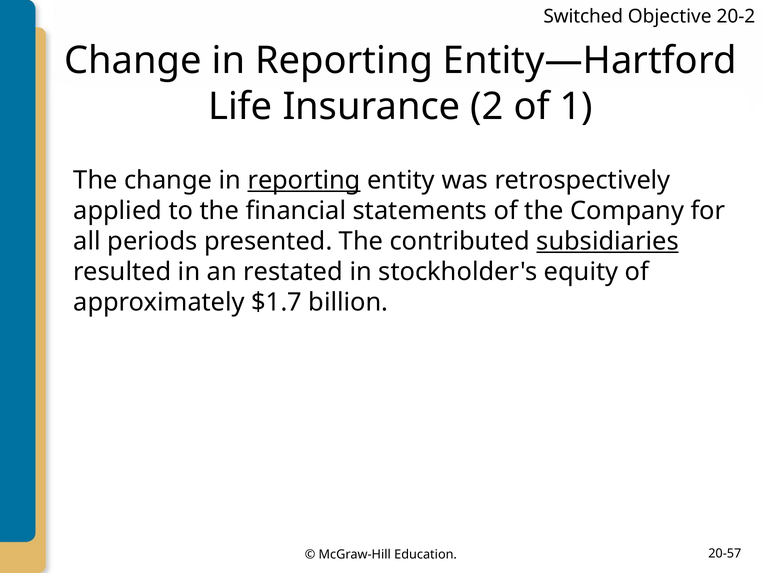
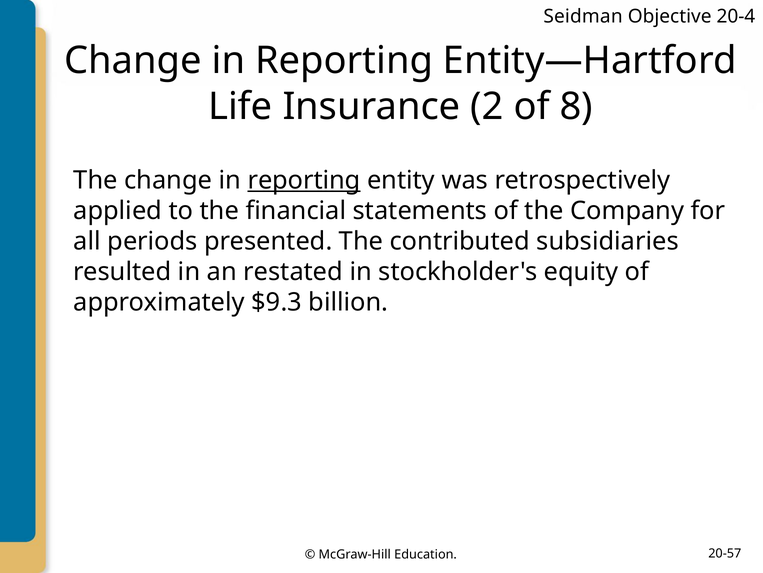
Switched: Switched -> Seidman (583, 16)
20-2: 20-2 -> 20-4 (736, 16)
1: 1 -> 8 (576, 106)
subsidiaries underline: present -> none (608, 241)
$1.7: $1.7 -> $9.3 (277, 302)
